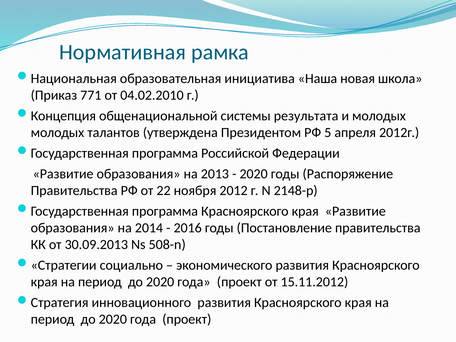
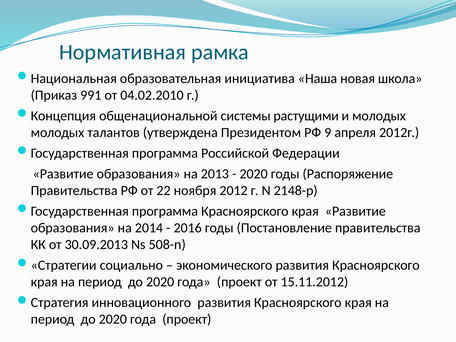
771: 771 -> 991 (91, 95)
результата: результата -> растущими (306, 116)
5: 5 -> 9 (328, 133)
